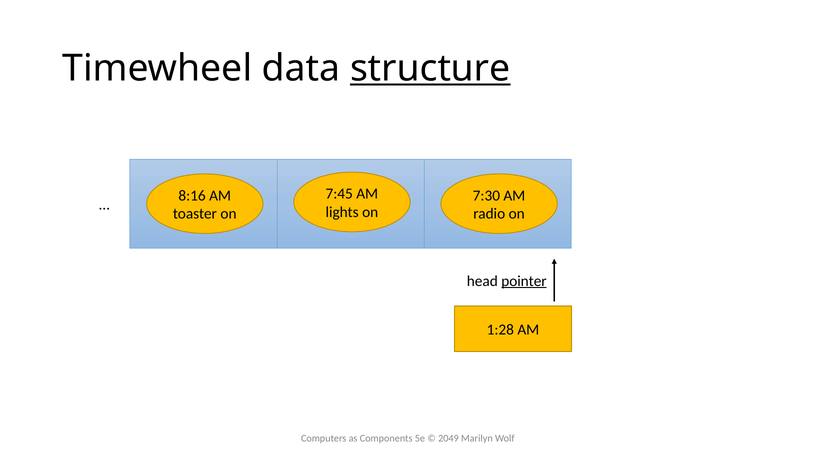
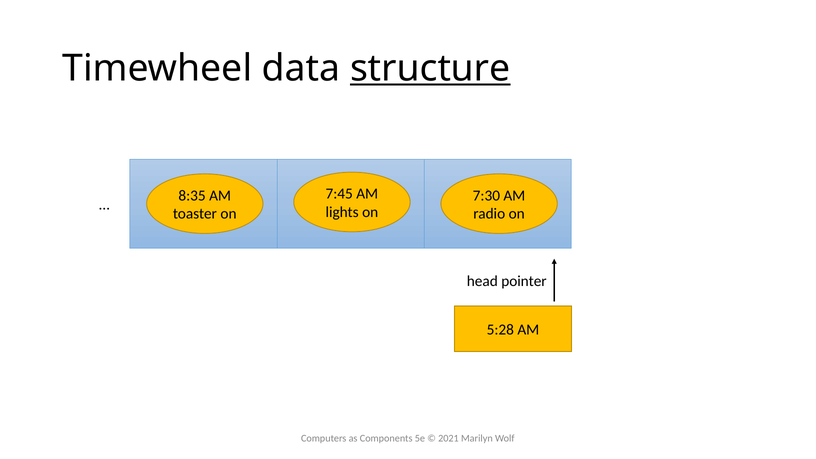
8:16: 8:16 -> 8:35 (192, 196)
pointer underline: present -> none (524, 281)
1:28: 1:28 -> 5:28 (500, 330)
2049: 2049 -> 2021 (448, 438)
